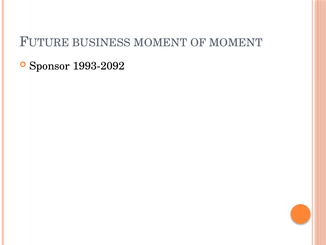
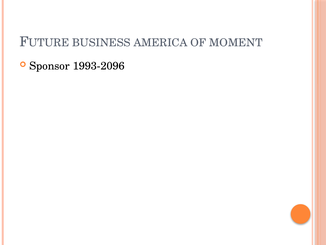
BUSINESS MOMENT: MOMENT -> AMERICA (160, 43)
1993-2092: 1993-2092 -> 1993-2096 (99, 66)
